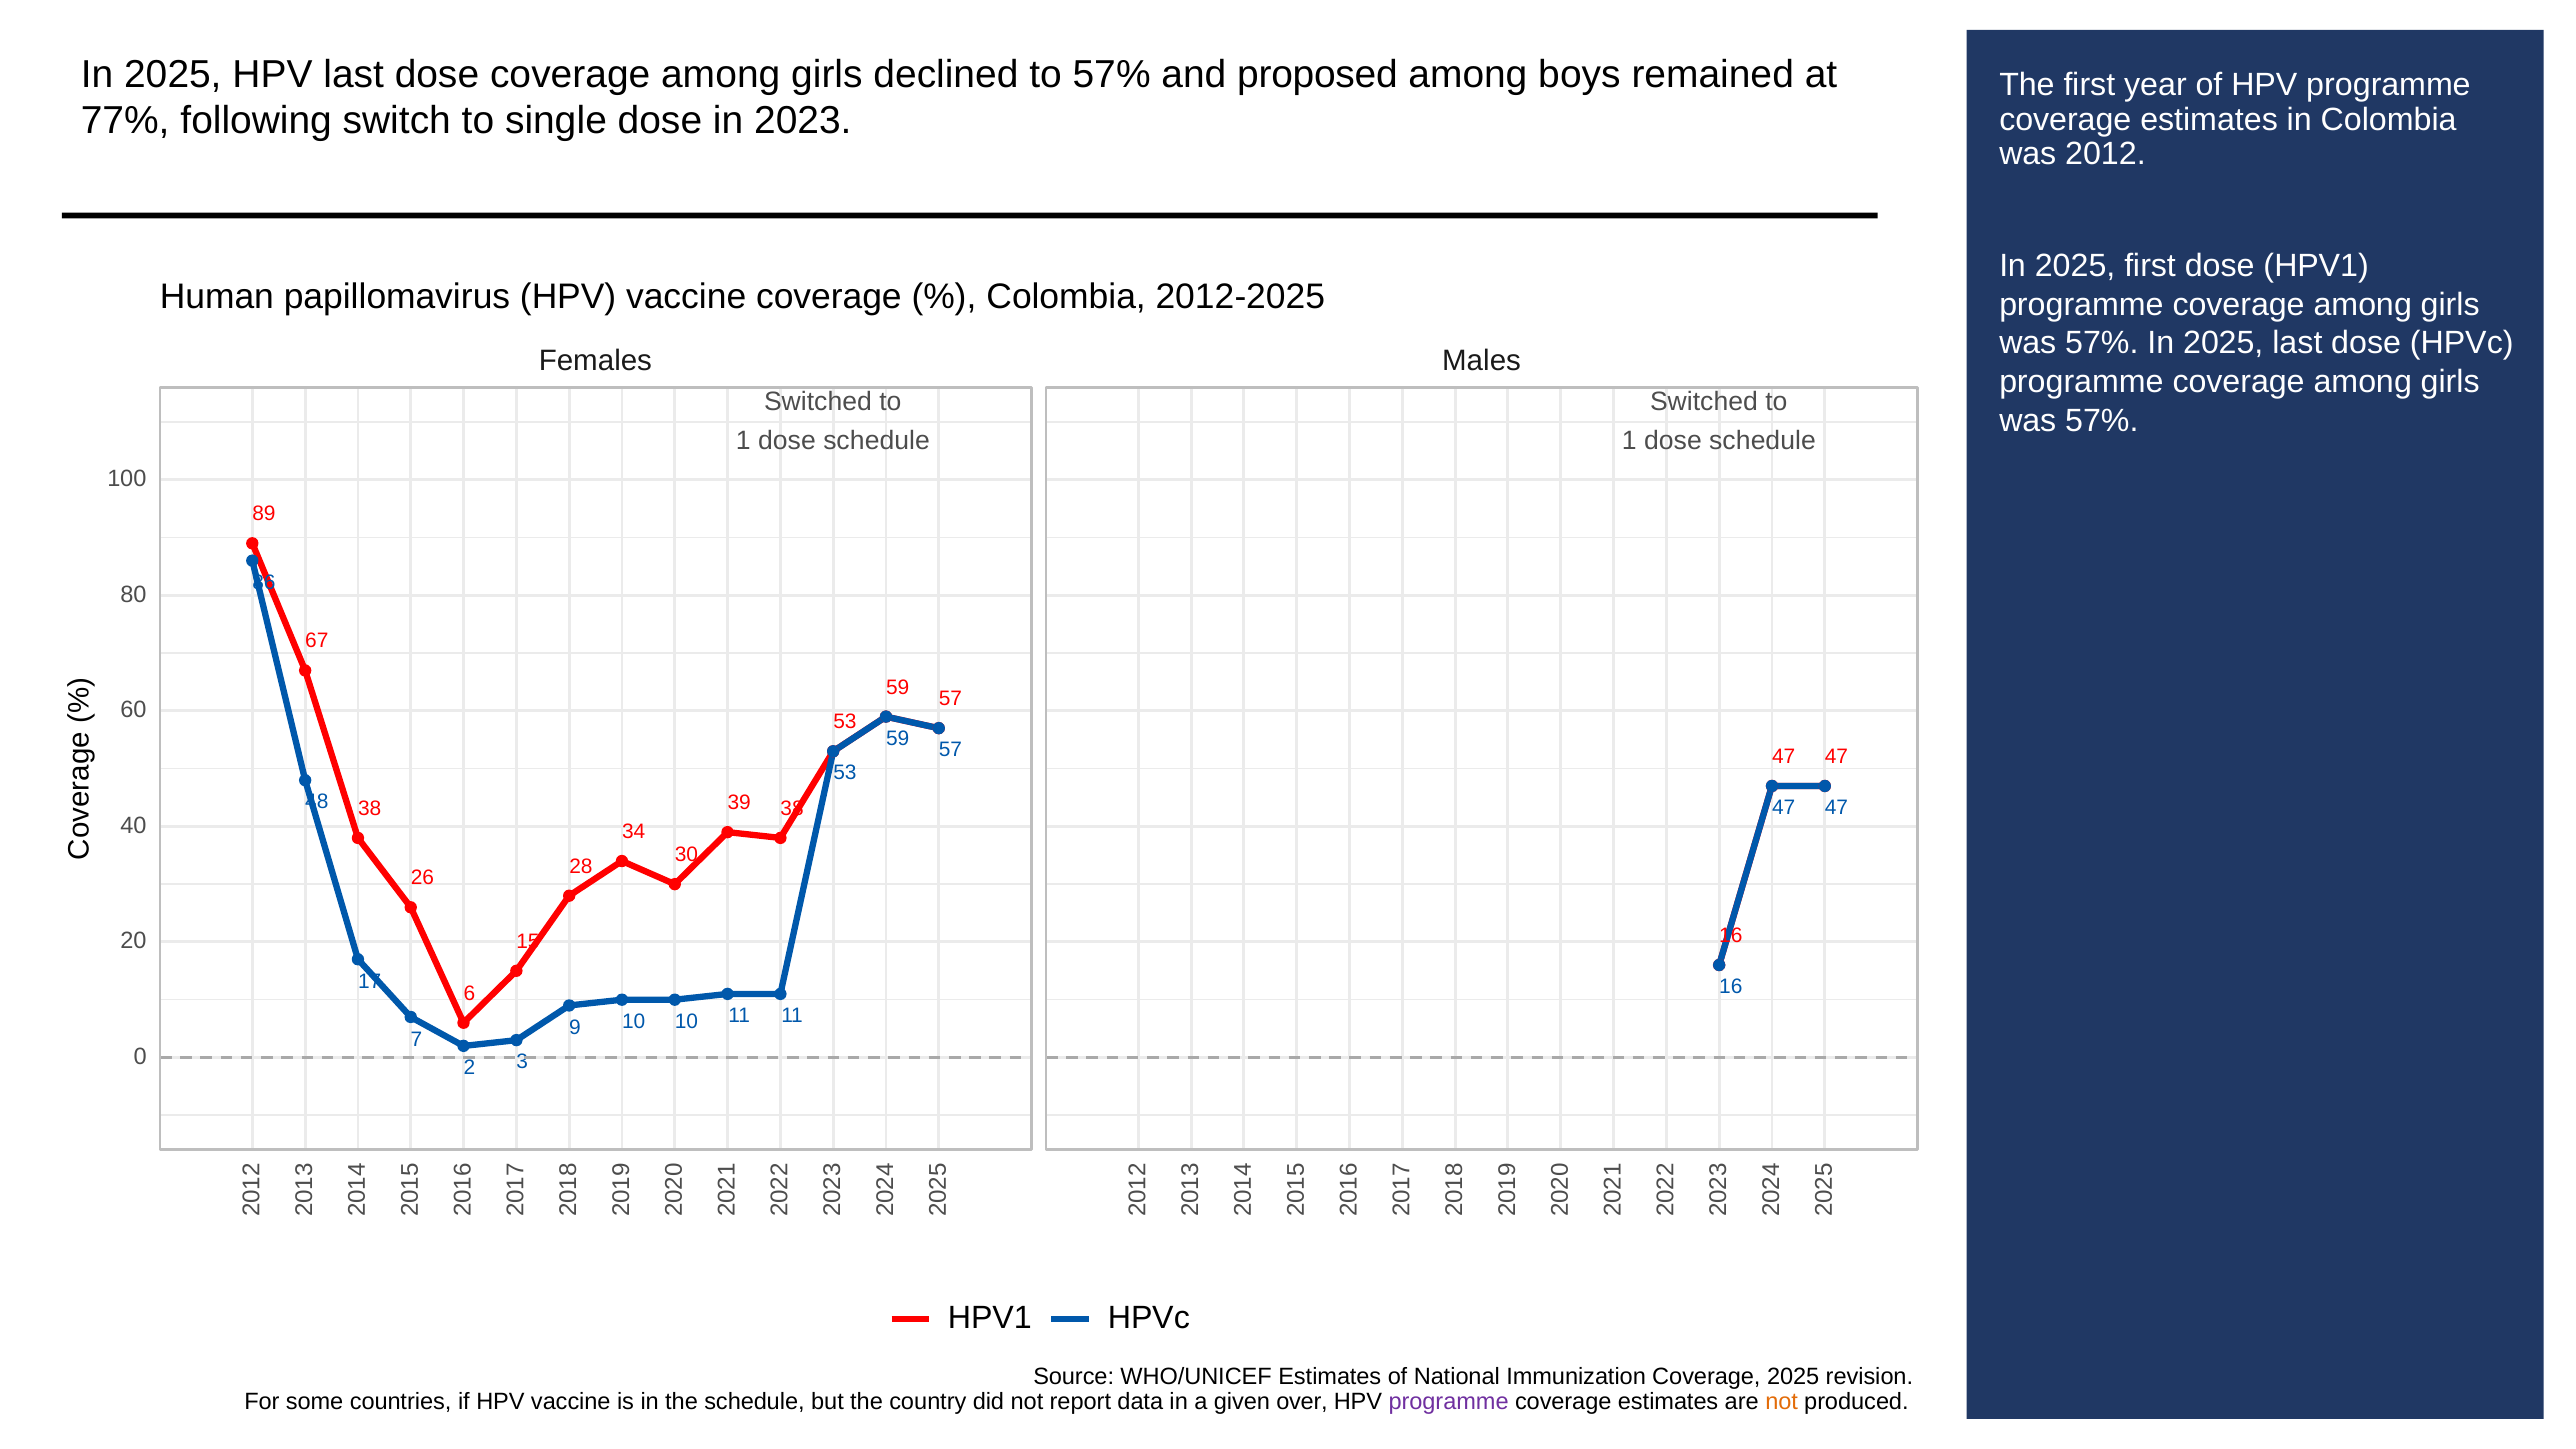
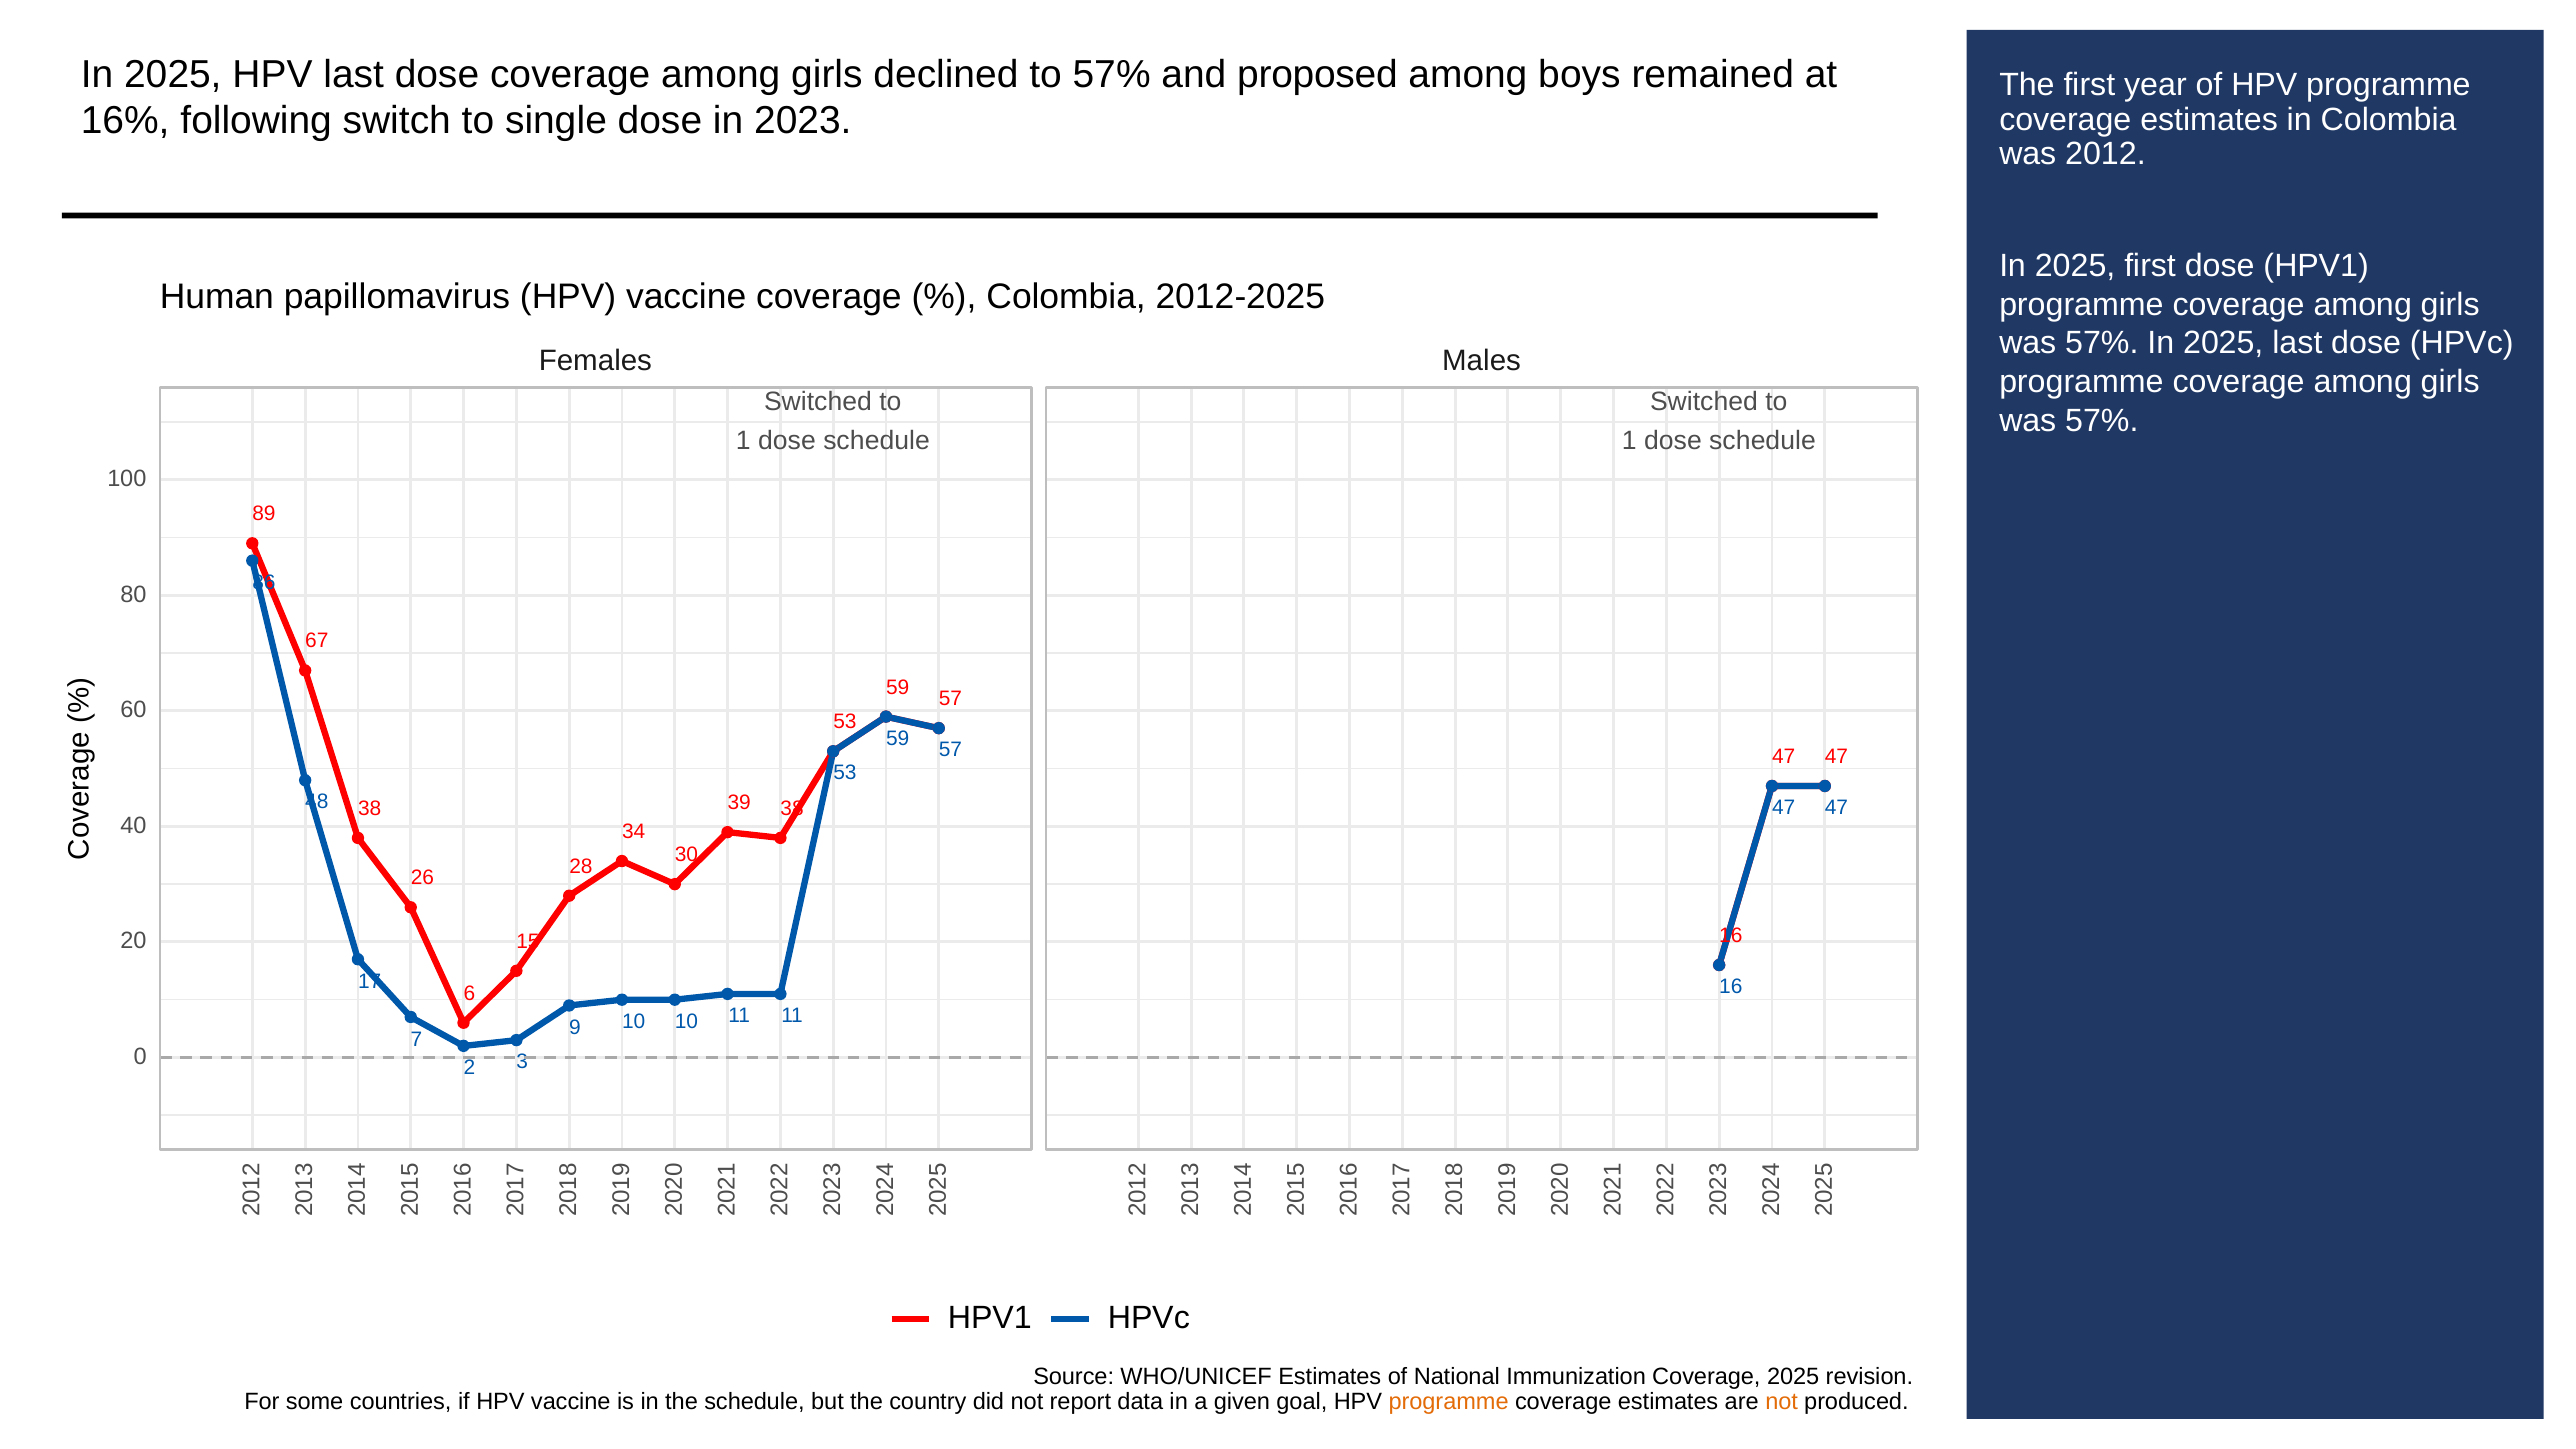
77%: 77% -> 16% (125, 121)
over: over -> goal (1302, 1402)
programme colour: purple -> orange (1449, 1402)
